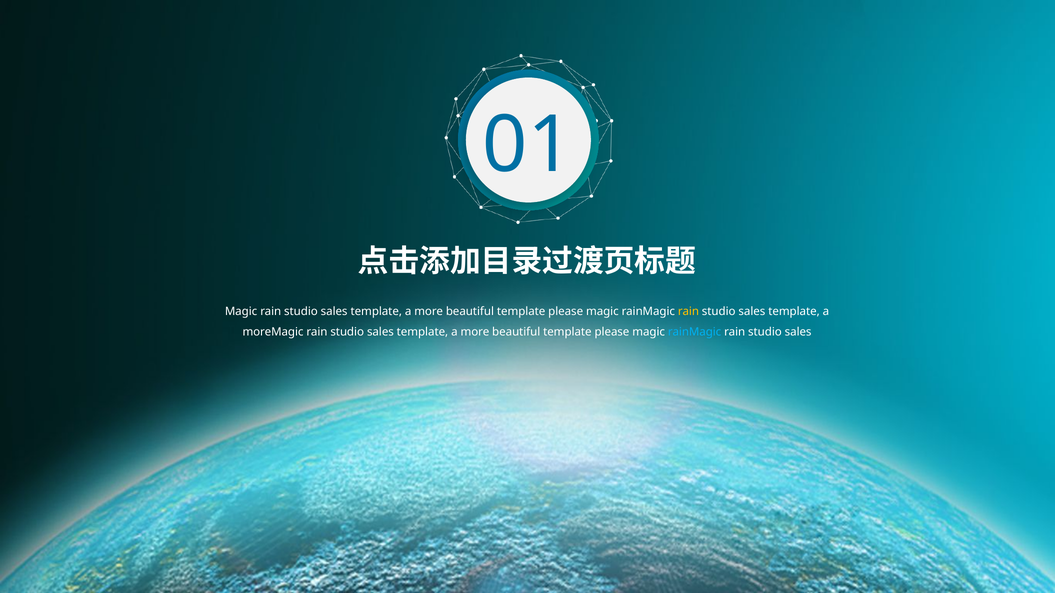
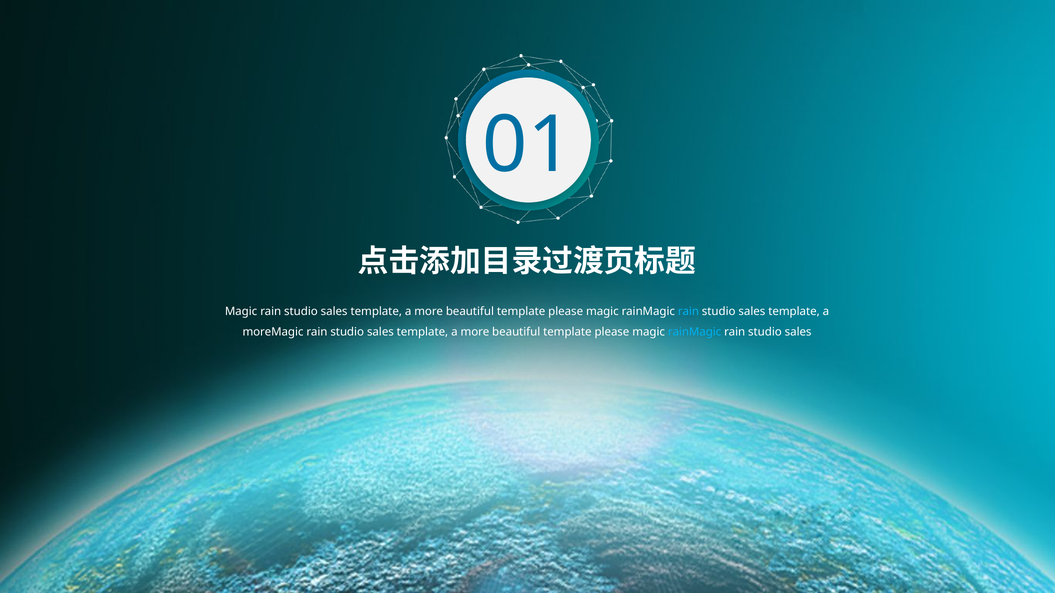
rain colour: yellow -> light blue (688, 312)
